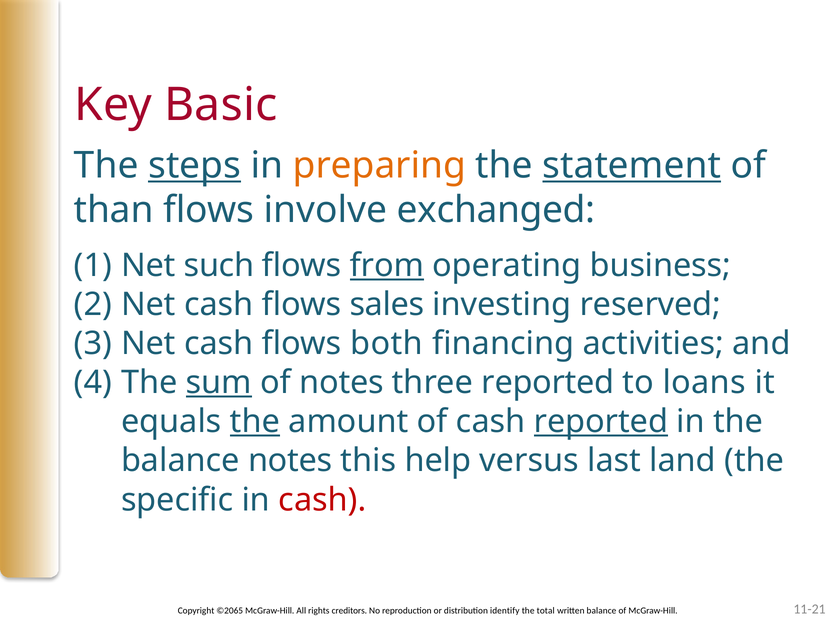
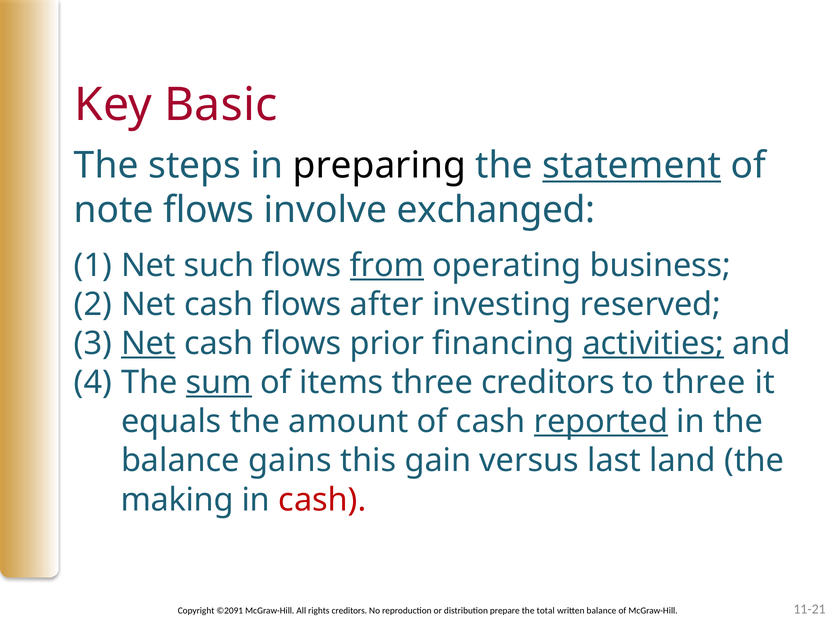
steps underline: present -> none (195, 166)
preparing colour: orange -> black (379, 166)
than: than -> note (114, 210)
sales: sales -> after (387, 305)
Net underline: none -> present (148, 344)
both: both -> prior (387, 344)
activities underline: none -> present (653, 344)
of notes: notes -> items (341, 383)
three reported: reported -> creditors (548, 383)
to loans: loans -> three (704, 383)
the underline: present -> none (255, 422)
balance notes: notes -> gains (290, 461)
help: help -> gain (438, 461)
specific: specific -> making (177, 500)
©2065: ©2065 -> ©2091 (230, 611)
identify: identify -> prepare (505, 611)
